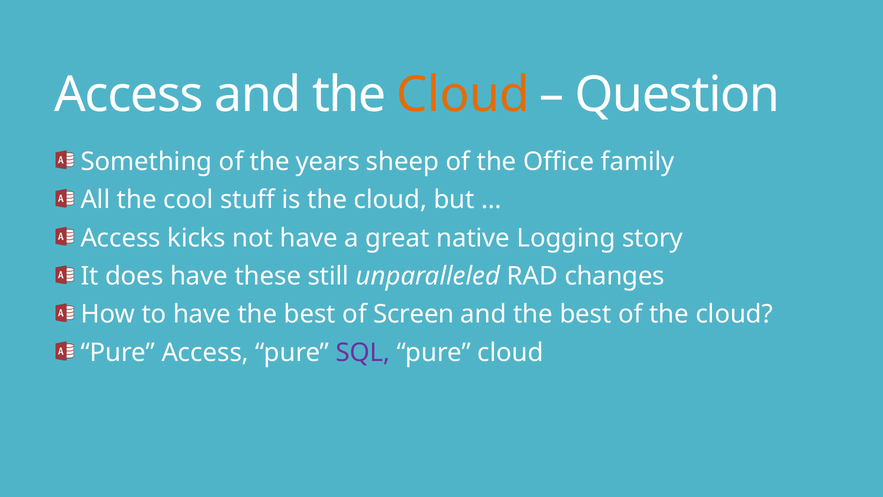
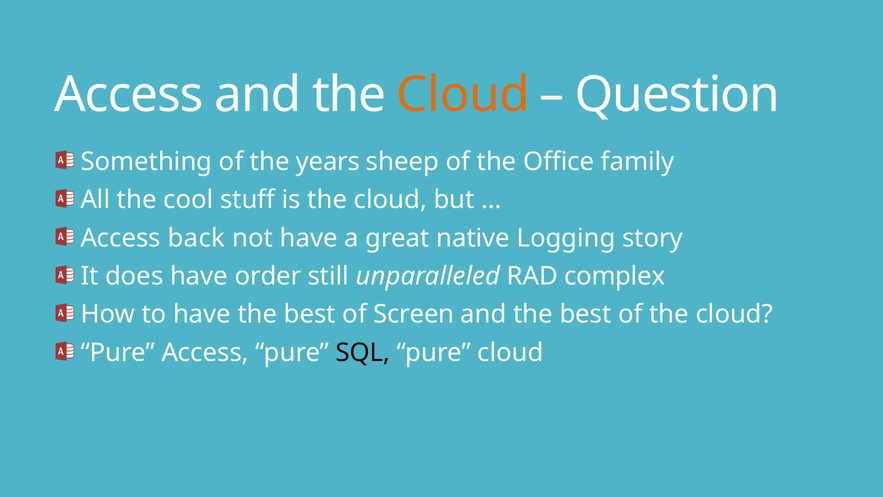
kicks: kicks -> back (196, 238)
these: these -> order (268, 276)
changes: changes -> complex (615, 276)
SQL colour: purple -> black (363, 352)
